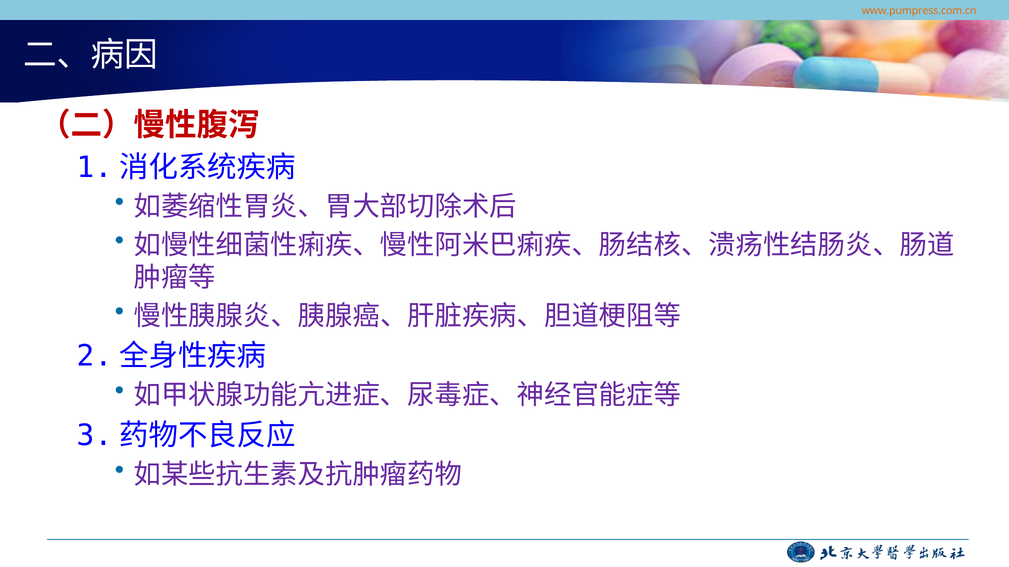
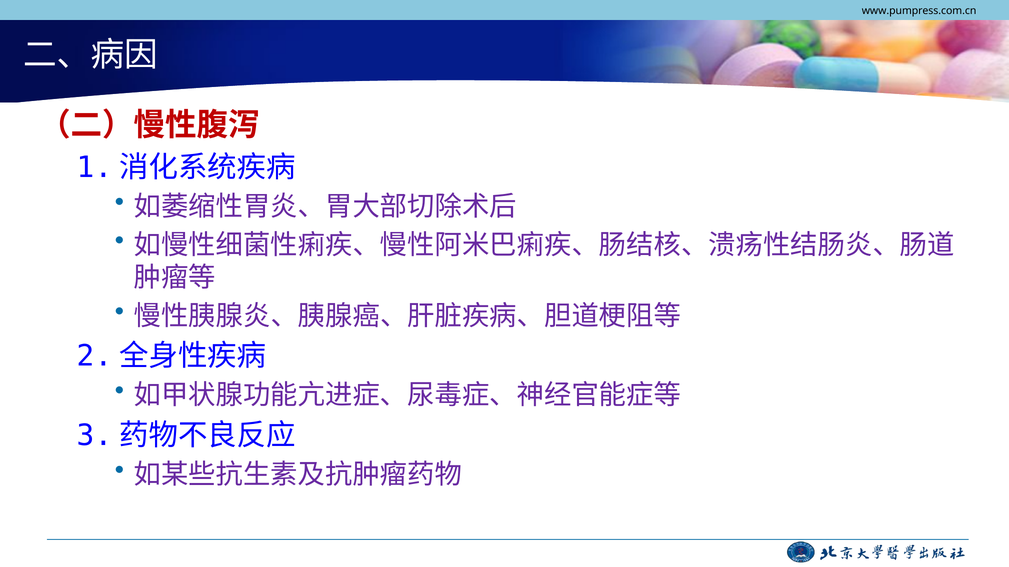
www.pumpress.com.cn colour: orange -> black (919, 11)
